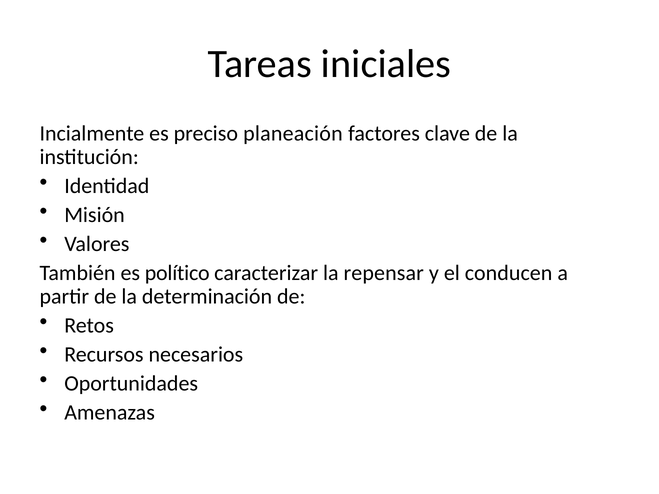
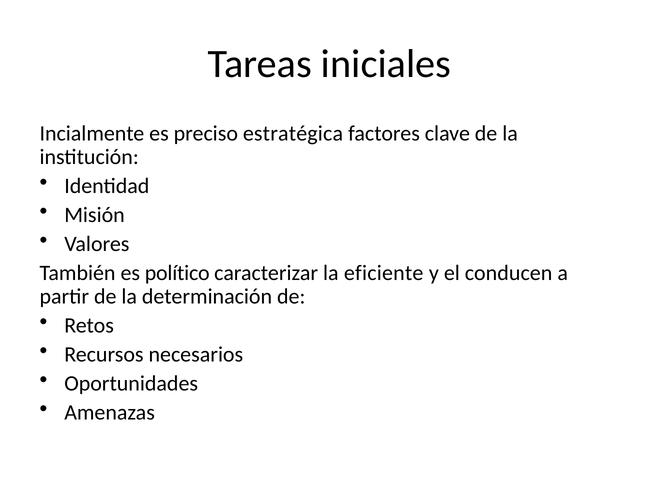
planeación: planeación -> estratégica (293, 133)
repensar: repensar -> eficiente (384, 273)
